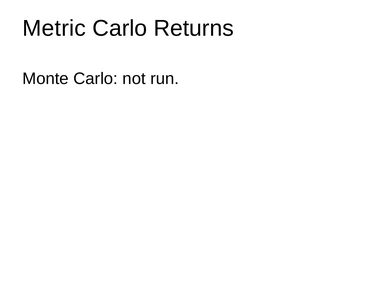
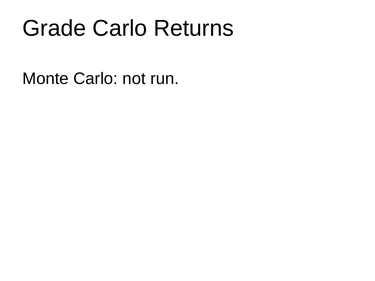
Metric: Metric -> Grade (54, 28)
